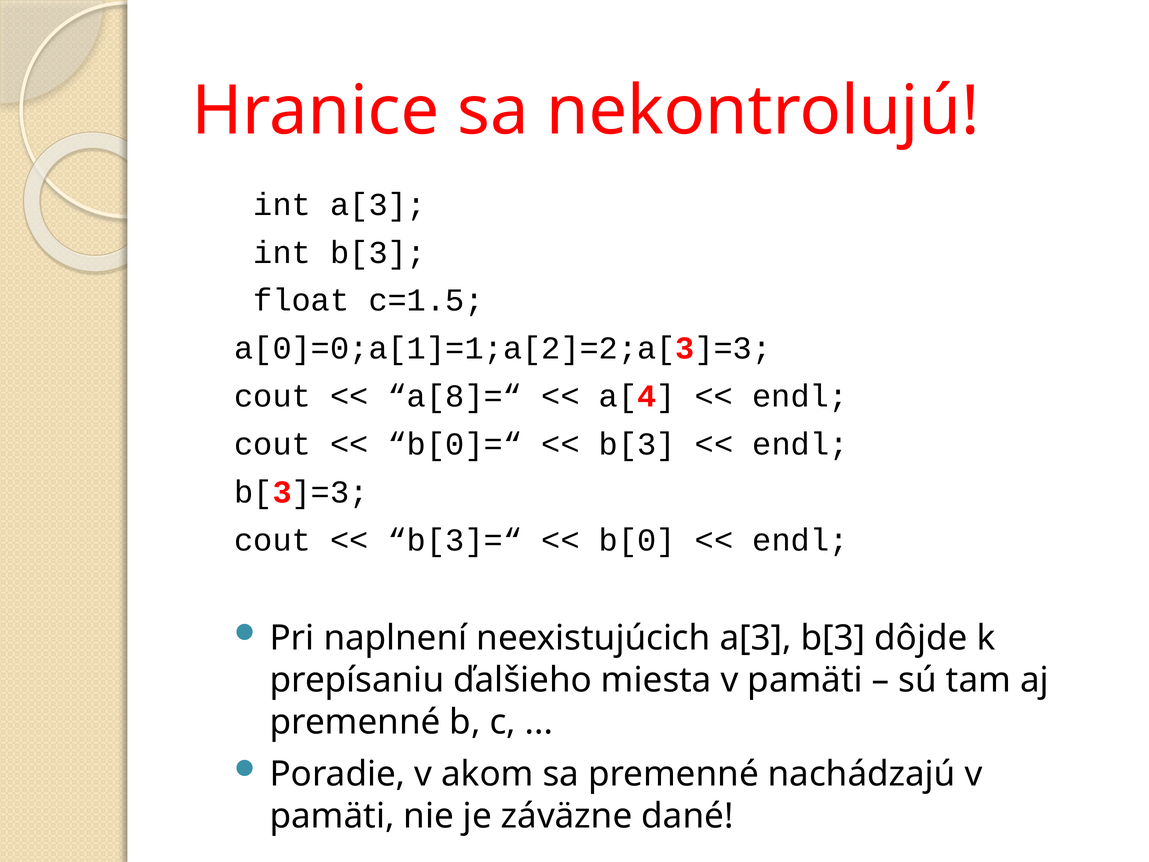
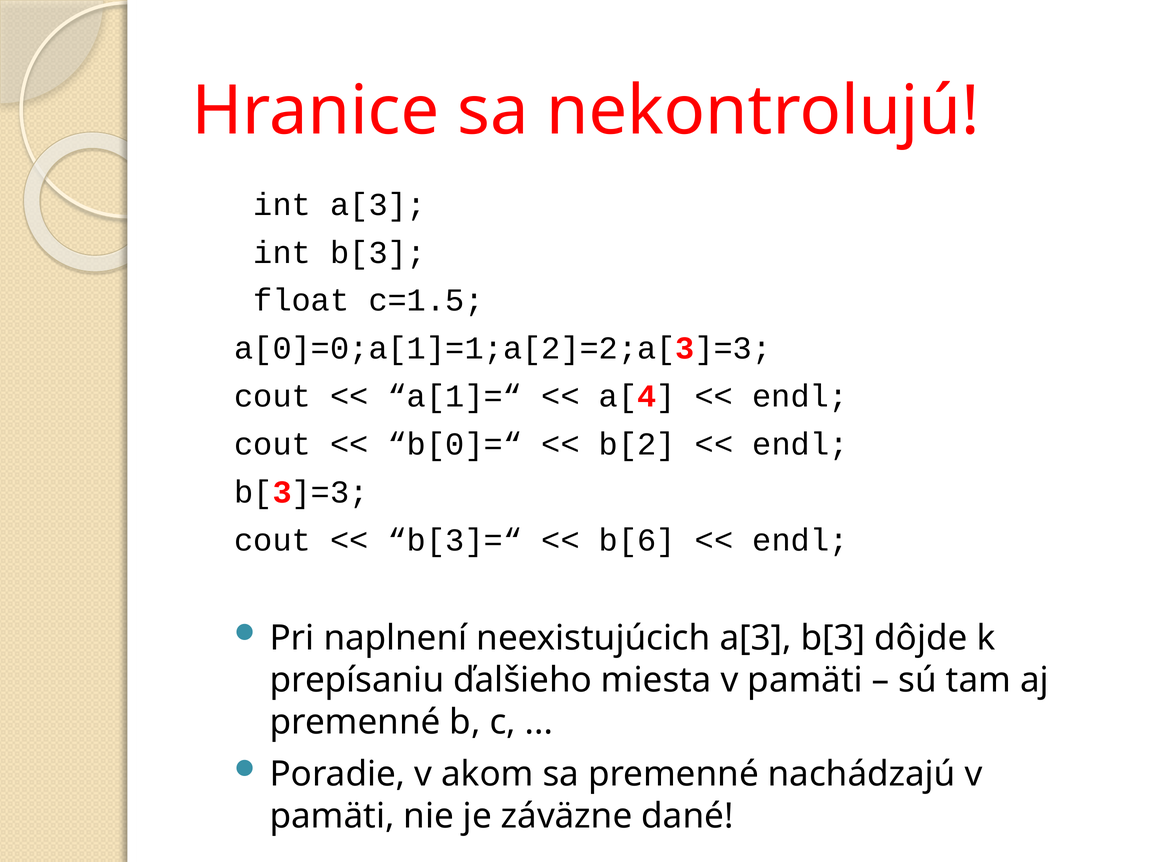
a[8]=“: a[8]=“ -> a[1]=“ (455, 396)
b[3: b[3 -> b[2 (637, 444)
b[0: b[0 -> b[6 (637, 540)
